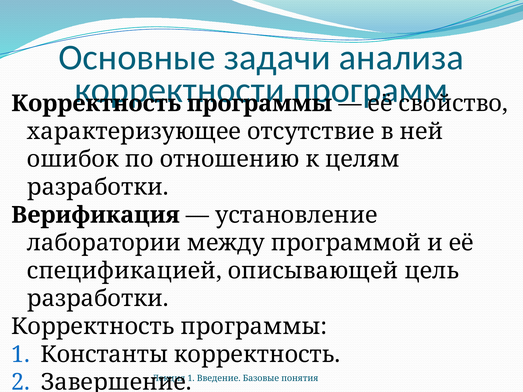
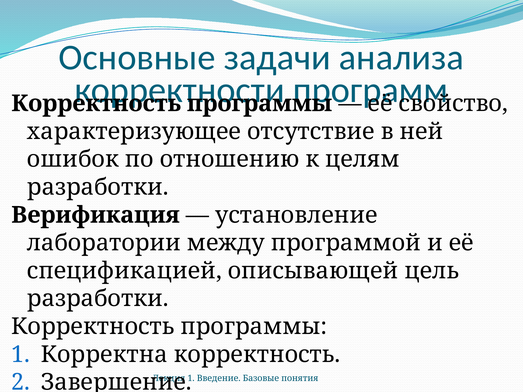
Константы: Константы -> Корректна (104, 355)
